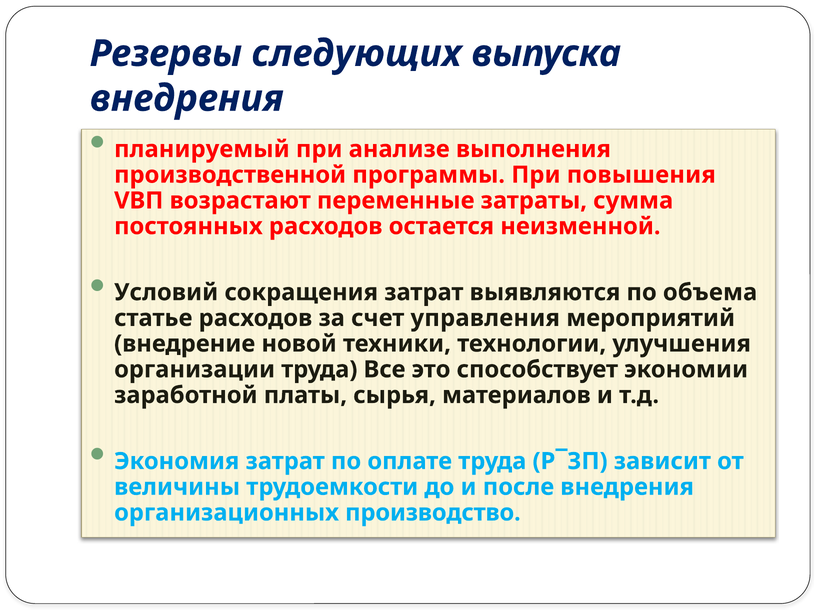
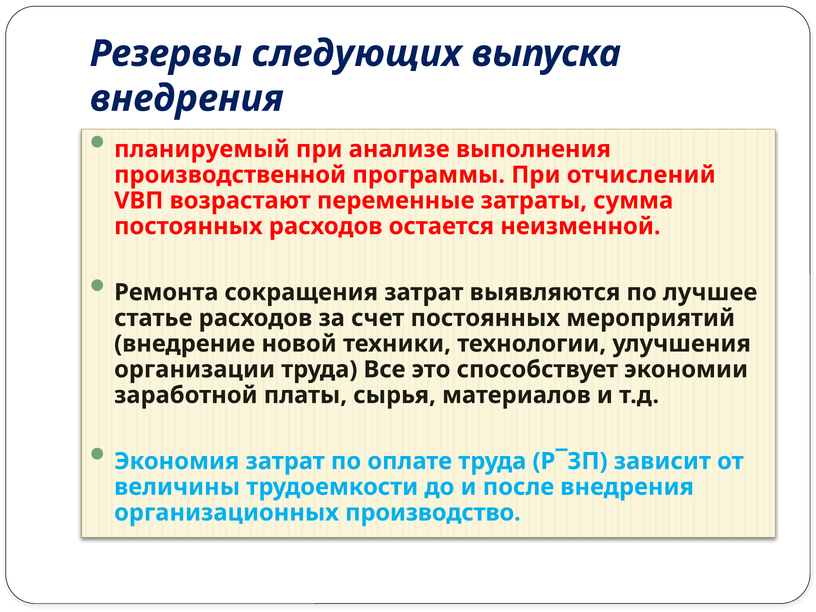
повышения: повышения -> отчислений (641, 175)
Условий: Условий -> Ремонта (166, 292)
объема: объема -> лучшее (710, 292)
счет управления: управления -> постоянных (485, 318)
